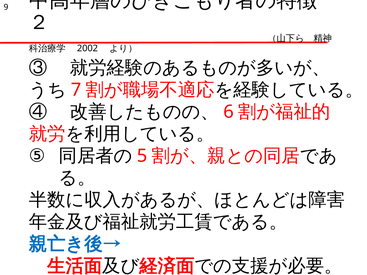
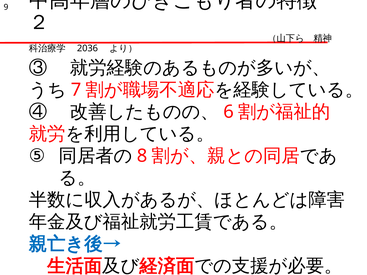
2002: 2002 -> 2036 (87, 48)
5: 5 -> 8 (142, 156)
